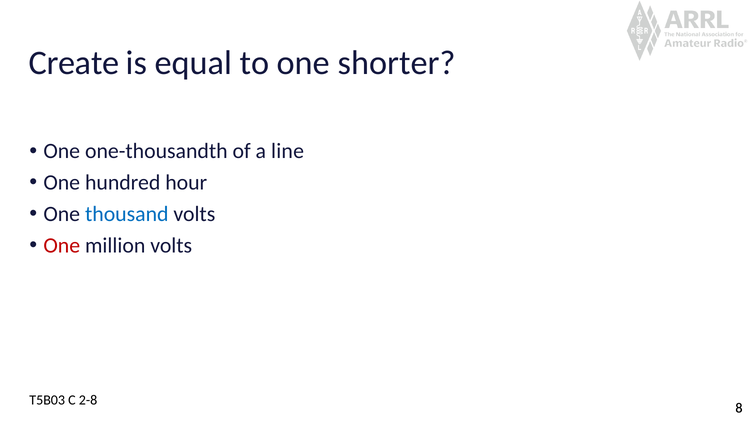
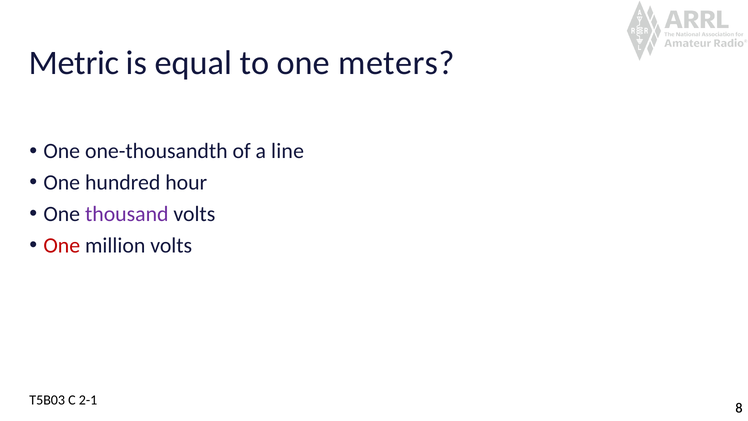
Create: Create -> Metric (74, 63)
shorter: shorter -> meters (396, 63)
thousand colour: blue -> purple (127, 214)
2-8: 2-8 -> 2-1 (88, 400)
